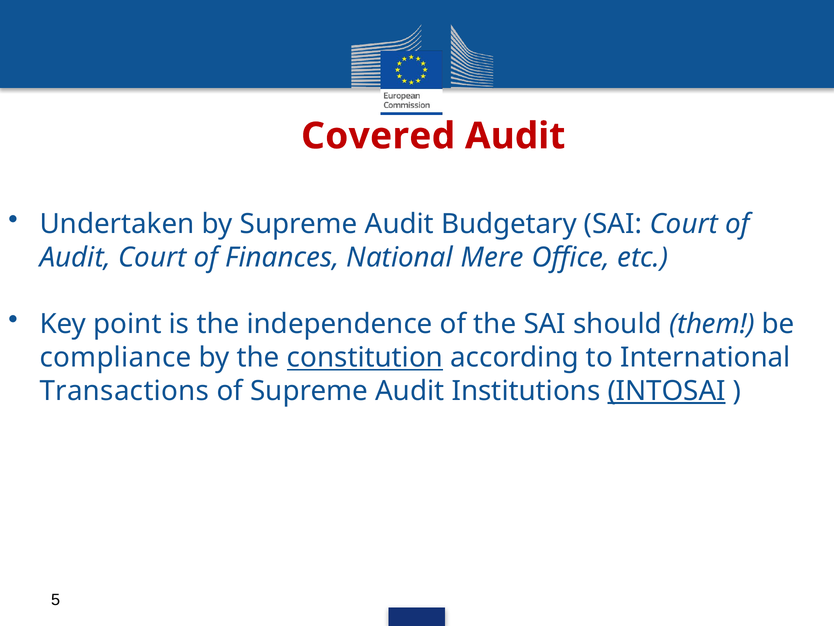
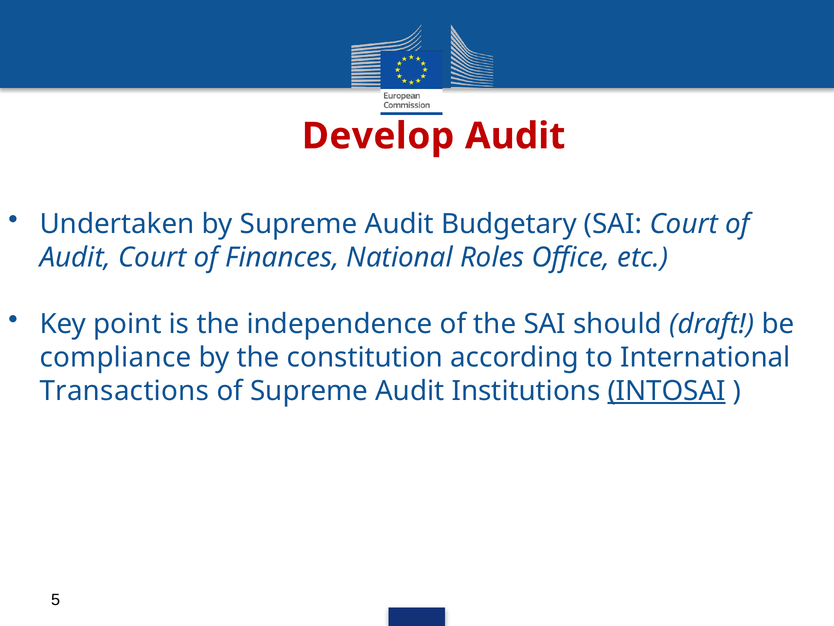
Covered: Covered -> Develop (378, 136)
Mere: Mere -> Roles (492, 257)
them: them -> draft (712, 324)
constitution underline: present -> none (365, 357)
